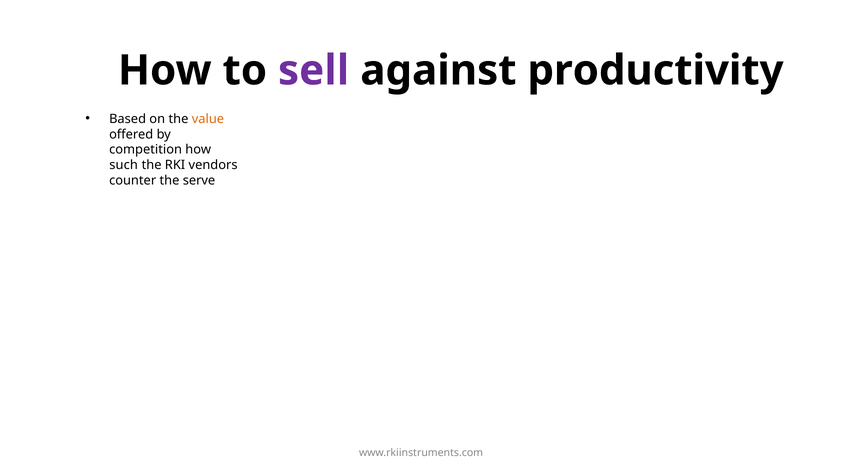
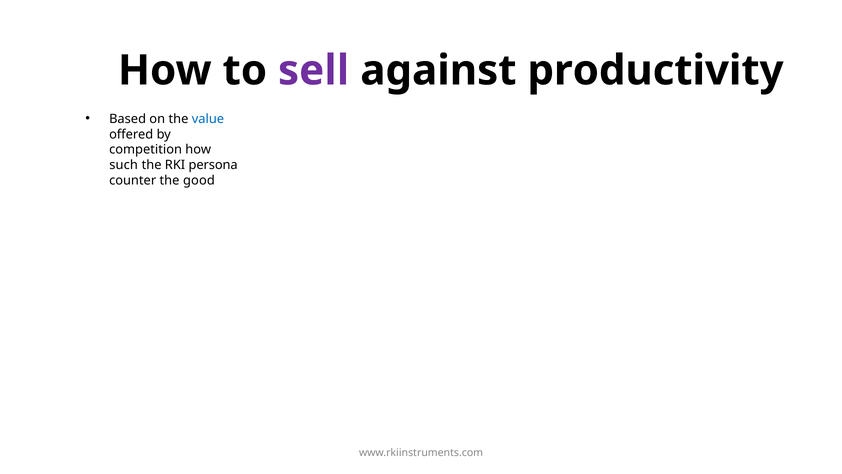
value colour: orange -> blue (208, 119)
vendors: vendors -> persona (213, 165)
serve: serve -> good (199, 181)
